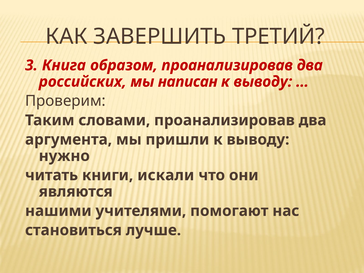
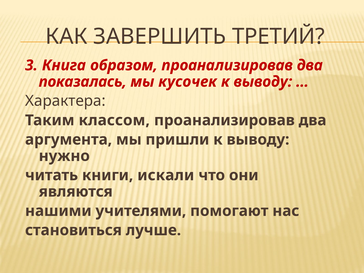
российских: российских -> показалась (83, 82)
написан: написан -> кусочек (188, 82)
Проверим: Проверим -> Характера (65, 101)
словами: словами -> классом (114, 120)
